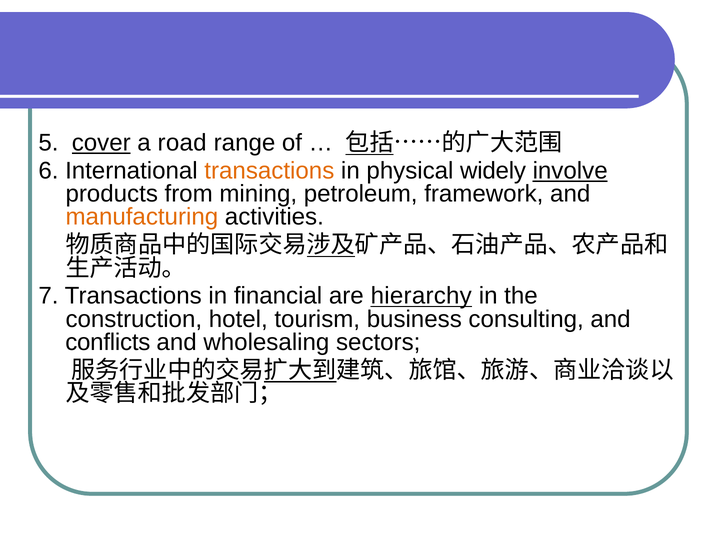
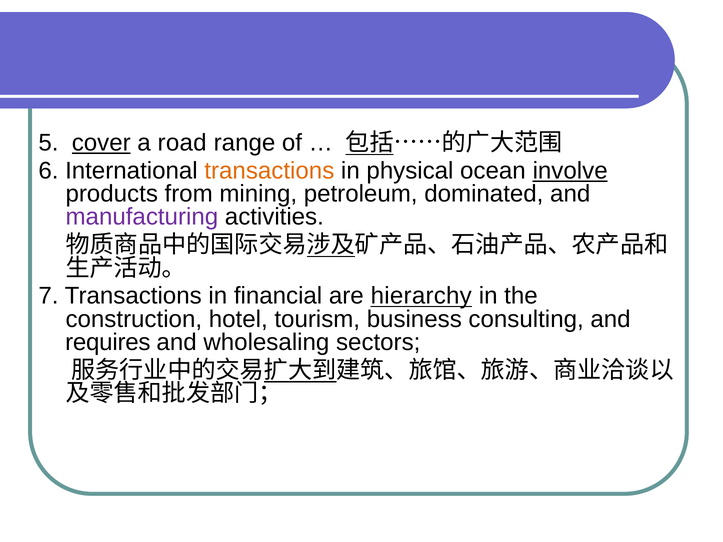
widely: widely -> ocean (493, 171)
framework: framework -> dominated (484, 194)
manufacturing colour: orange -> purple (142, 217)
conflicts: conflicts -> requires (108, 342)
